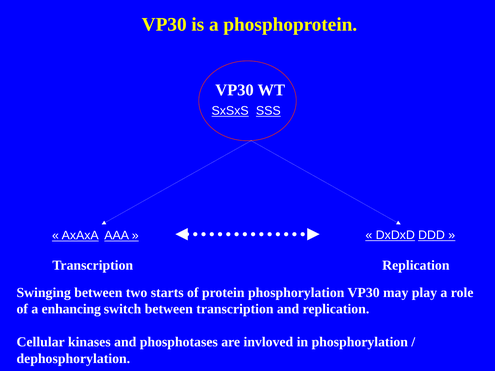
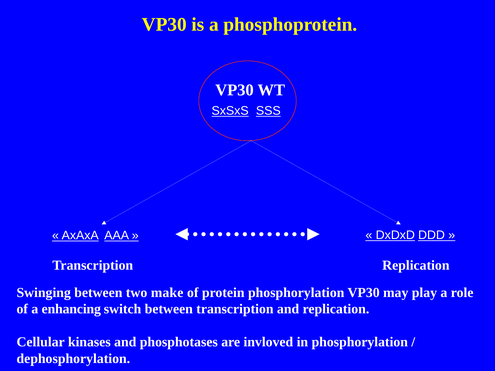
starts: starts -> make (167, 293)
